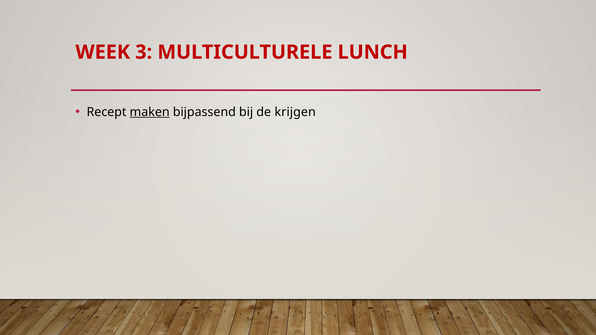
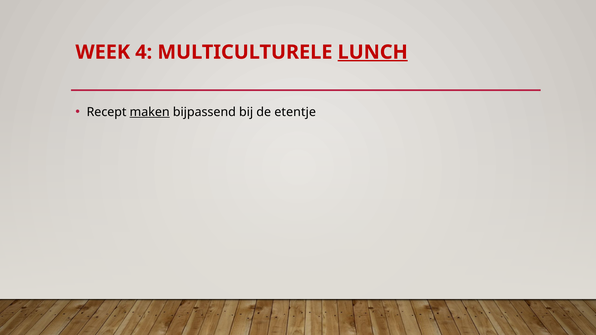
3: 3 -> 4 (144, 52)
LUNCH underline: none -> present (373, 52)
krijgen: krijgen -> etentje (295, 112)
